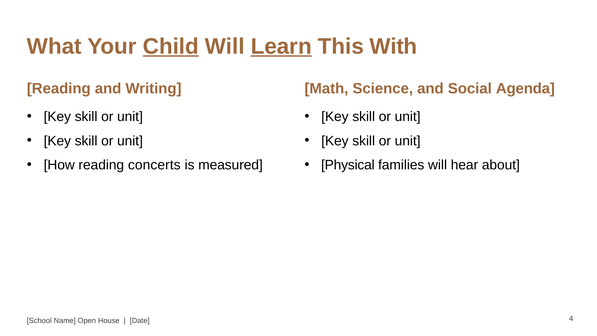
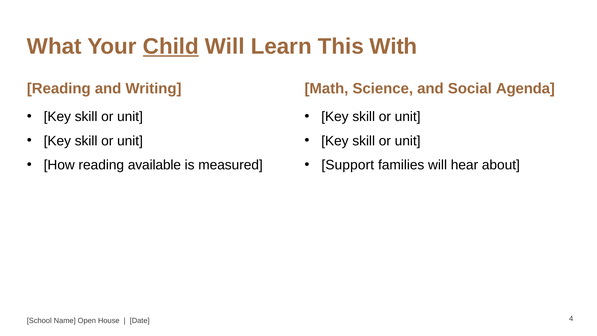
Learn underline: present -> none (281, 46)
concerts: concerts -> available (154, 165)
Physical: Physical -> Support (348, 165)
